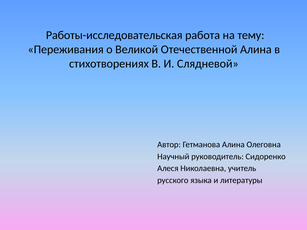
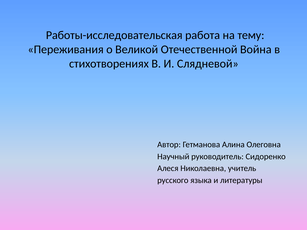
Отечественной Алина: Алина -> Война (256, 49)
